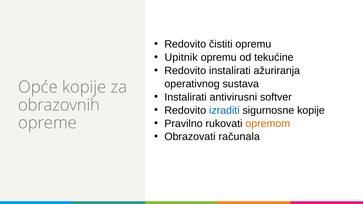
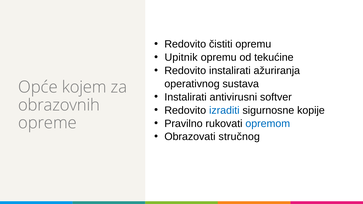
Opće kopije: kopije -> kojem (84, 87)
opremom colour: orange -> blue (268, 124)
računala: računala -> stručnog (239, 137)
